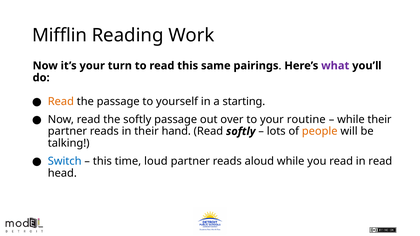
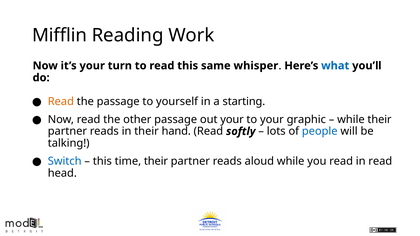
pairings: pairings -> whisper (256, 66)
what colour: purple -> blue (335, 66)
the softly: softly -> other (137, 119)
out over: over -> your (232, 119)
routine: routine -> graphic (306, 119)
people colour: orange -> blue (320, 131)
time loud: loud -> their (156, 161)
